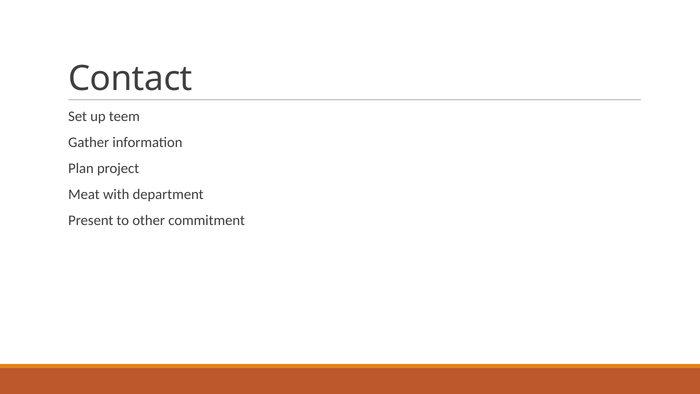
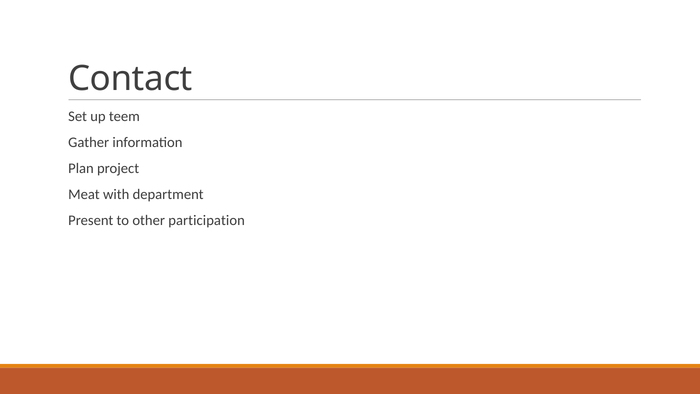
commitment: commitment -> participation (207, 220)
